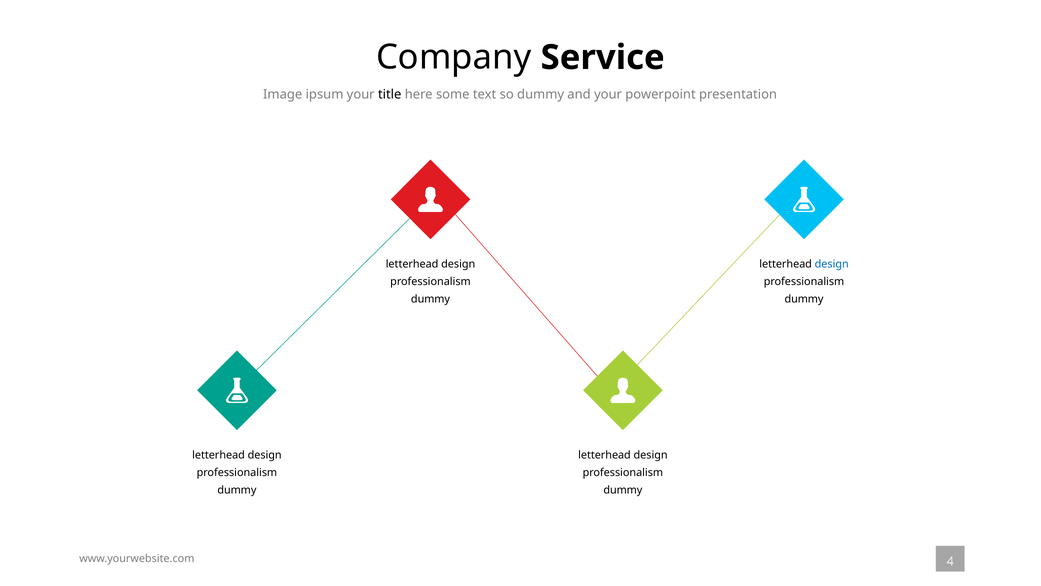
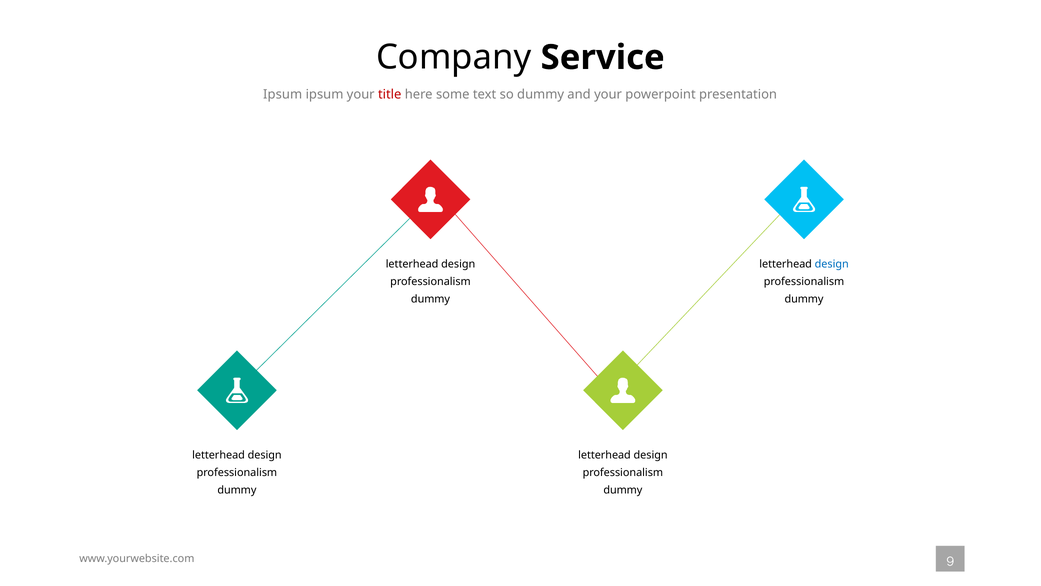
Image: Image -> Ipsum (283, 94)
title colour: black -> red (390, 94)
4: 4 -> 9 (950, 559)
